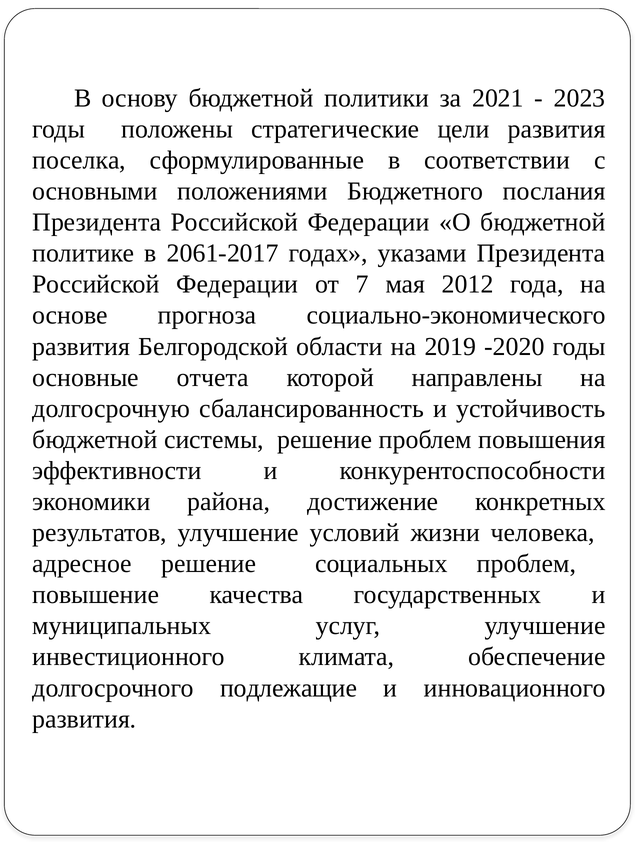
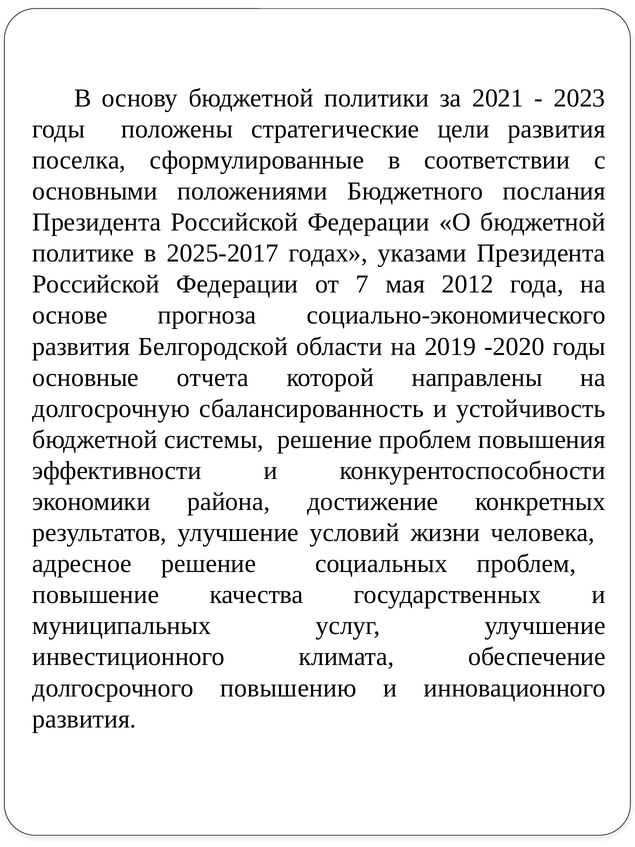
2061-2017: 2061-2017 -> 2025-2017 (223, 253)
подлежащие: подлежащие -> повышению (288, 688)
